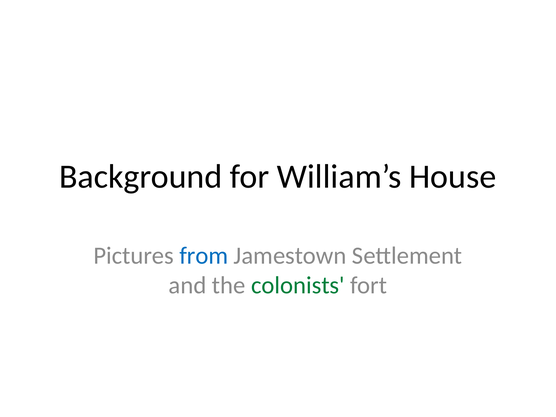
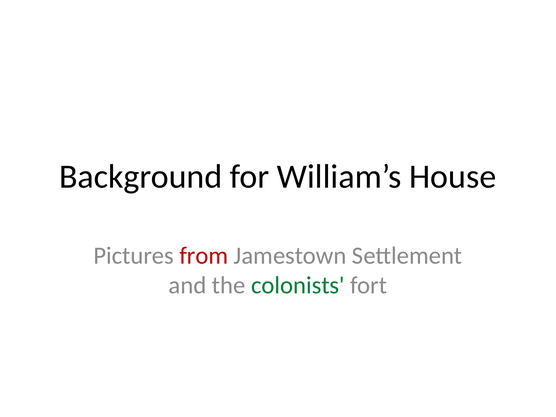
from colour: blue -> red (204, 256)
